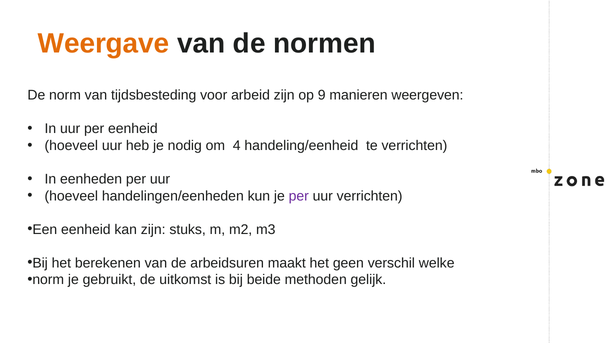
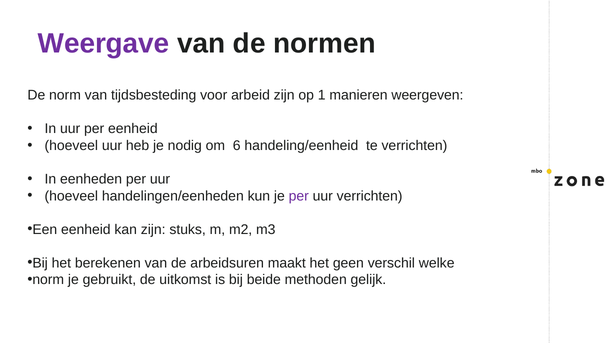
Weergave colour: orange -> purple (104, 44)
9: 9 -> 1 (322, 95)
4: 4 -> 6 (237, 146)
